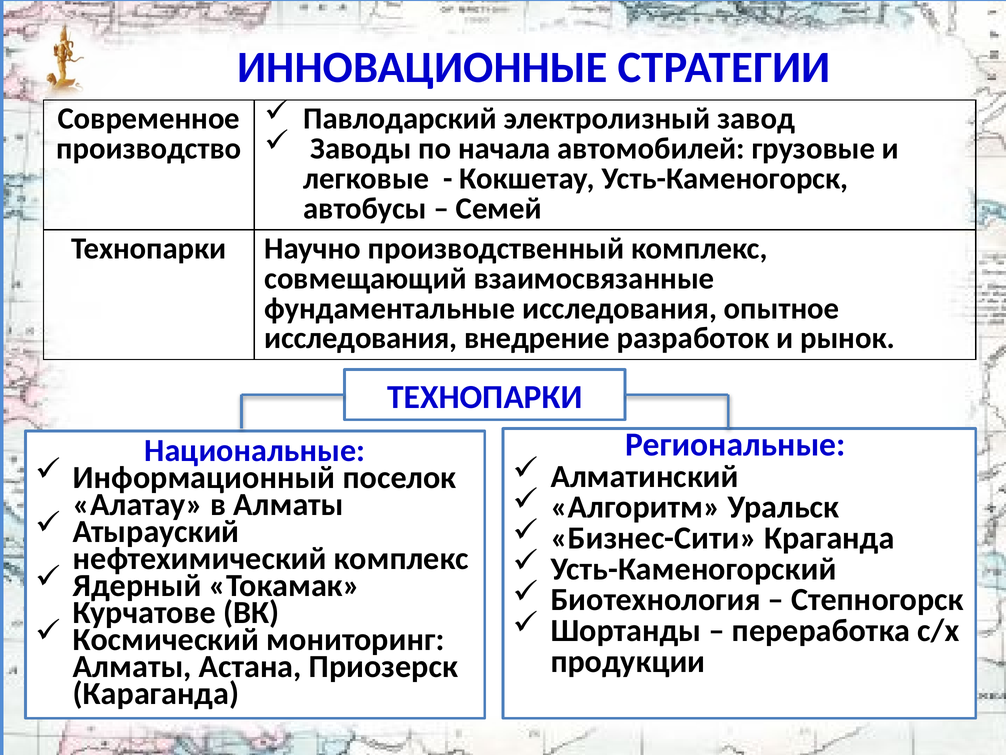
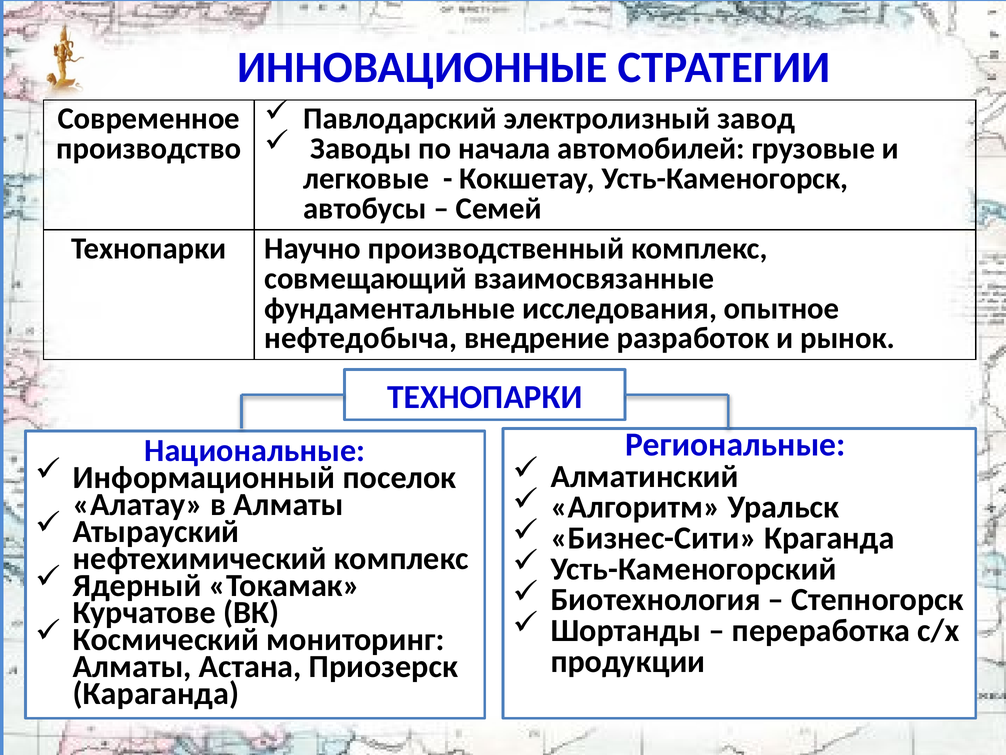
исследования: исследования -> нефтедобыча (361, 338)
